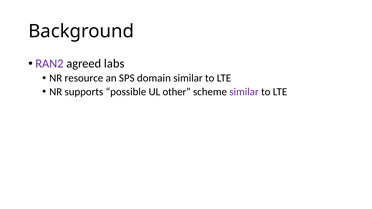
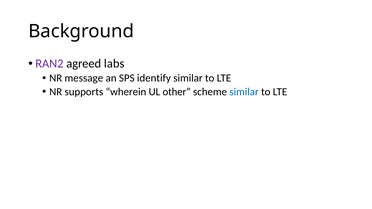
resource: resource -> message (84, 78)
domain: domain -> identify (154, 78)
possible: possible -> wherein (126, 92)
similar colour: purple -> blue (244, 92)
